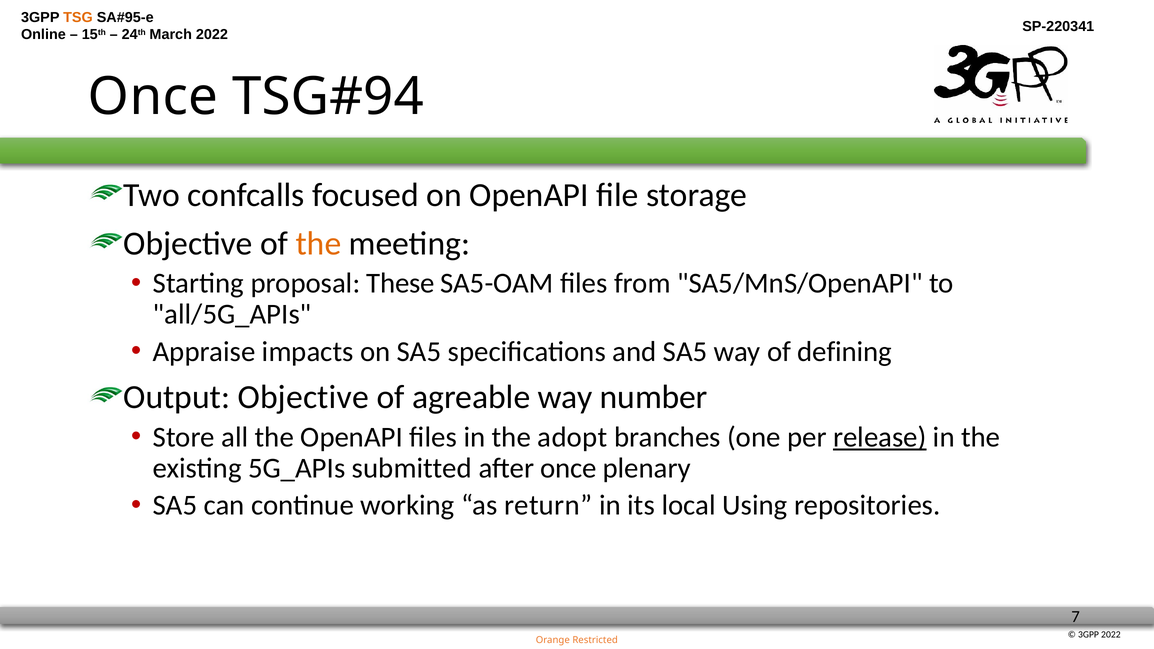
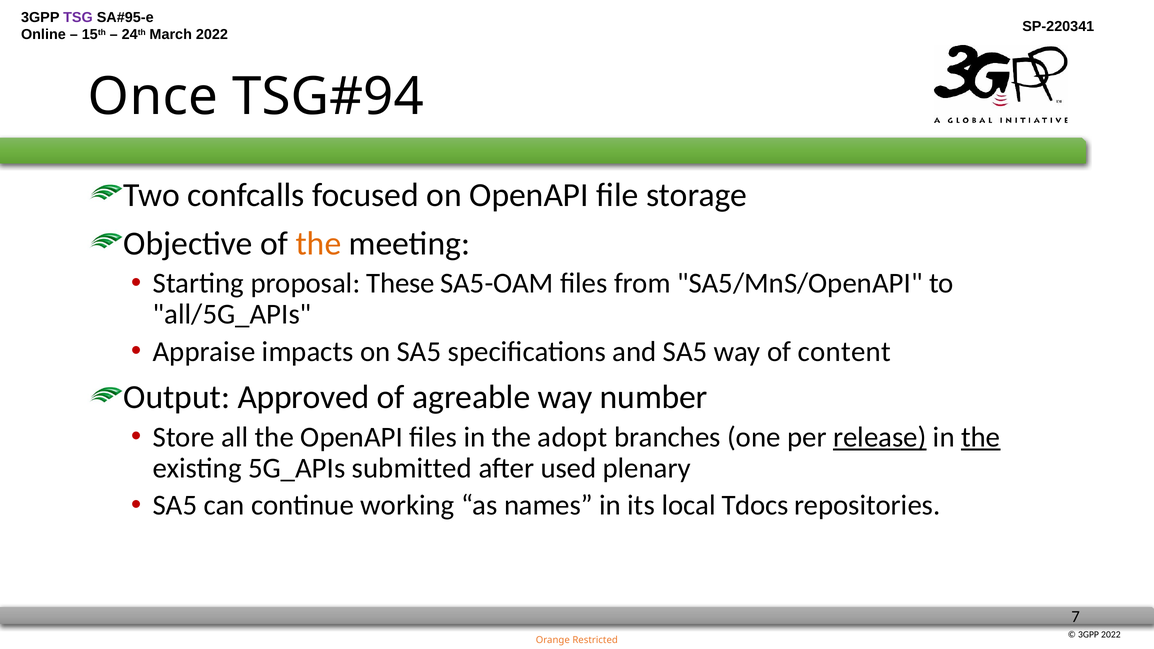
TSG colour: orange -> purple (78, 17)
defining: defining -> content (844, 352)
Output Objective: Objective -> Approved (303, 397)
the underline: none -> present (981, 437)
after once: once -> used (568, 468)
return: return -> names (548, 505)
Using: Using -> Tdocs (755, 505)
